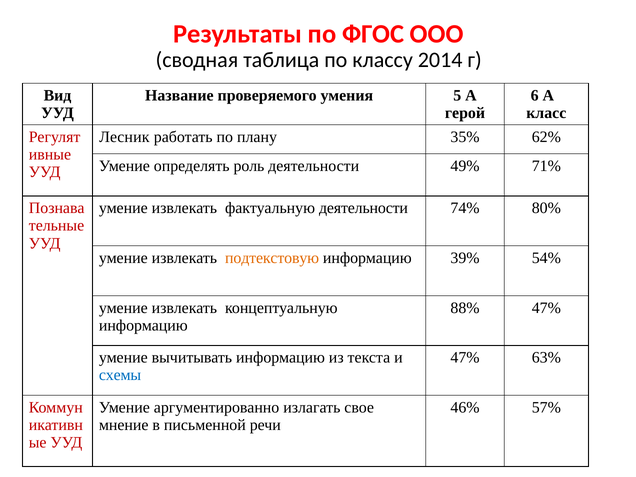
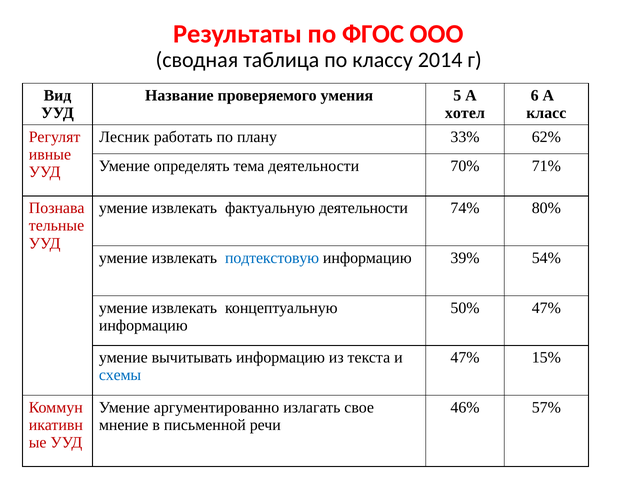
герой: герой -> хотел (465, 113)
35%: 35% -> 33% (465, 137)
роль: роль -> тема (249, 166)
49%: 49% -> 70% (465, 166)
подтекстовую colour: orange -> blue (272, 258)
88%: 88% -> 50% (465, 308)
63%: 63% -> 15% (546, 358)
